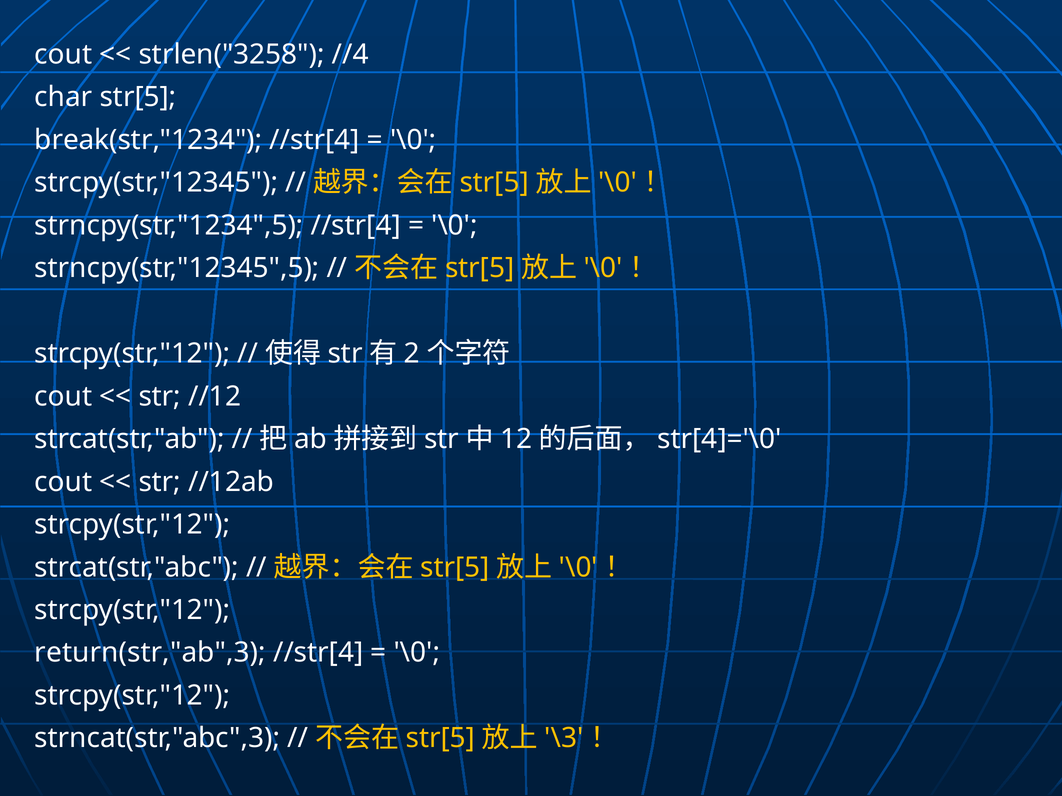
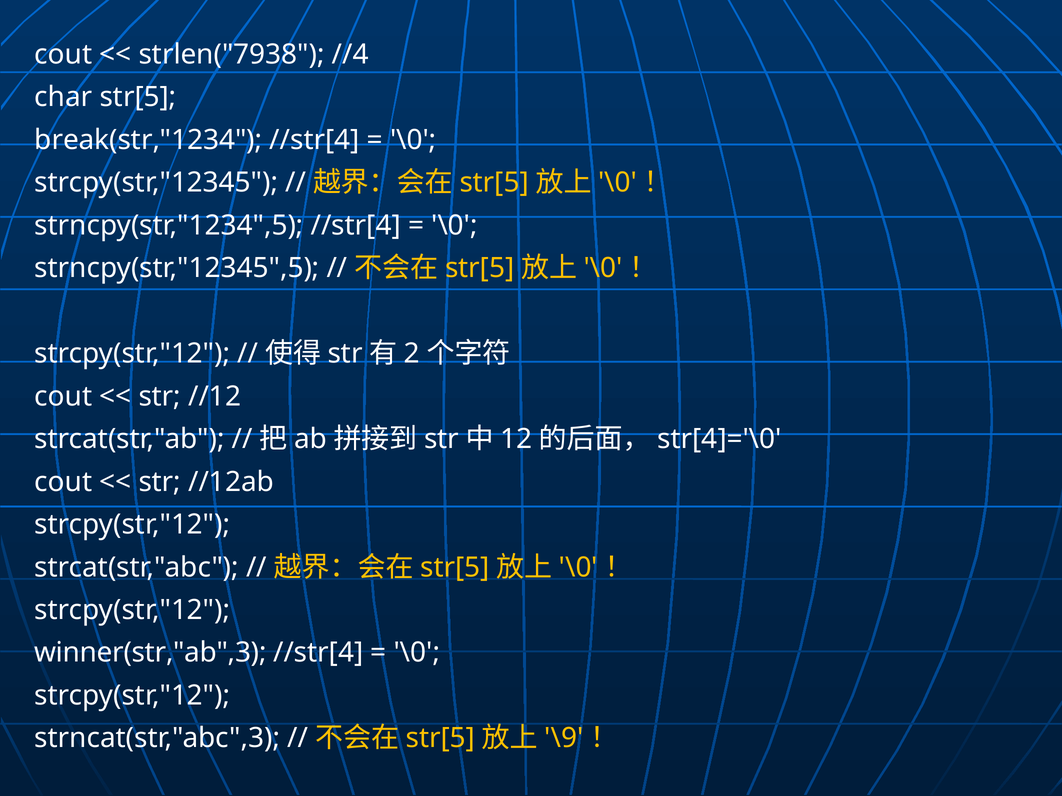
strlen("3258: strlen("3258 -> strlen("7938 (232, 54)
return(str,"ab",3: return(str,"ab",3 -> winner(str,"ab",3 (150, 653)
\3: \3 -> \9 (564, 739)
